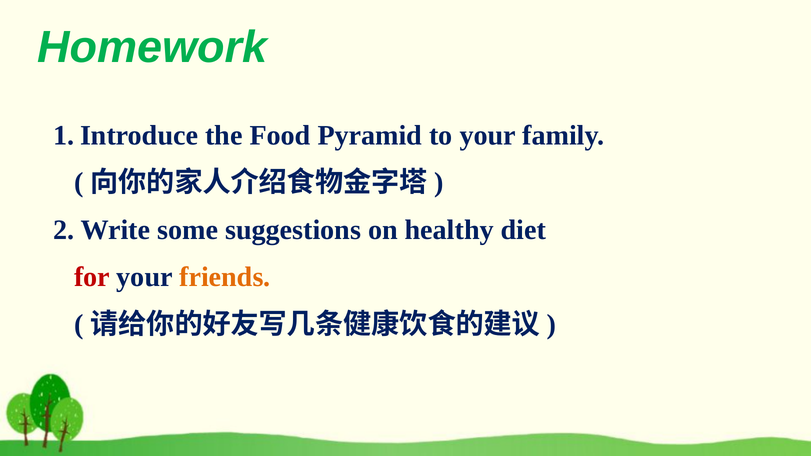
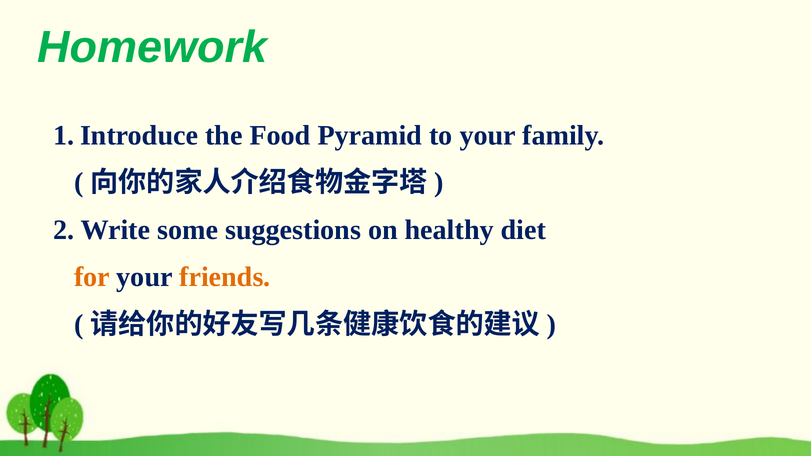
for colour: red -> orange (92, 277)
